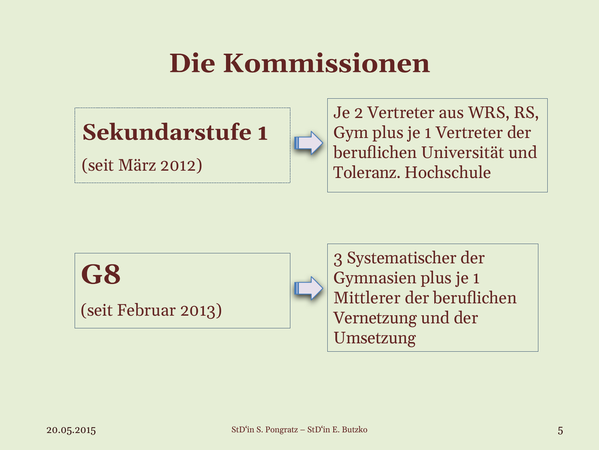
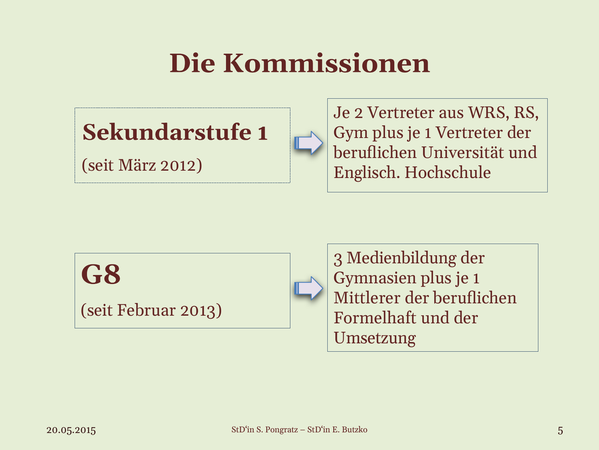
Toleranz: Toleranz -> Englisch (367, 172)
Systematischer: Systematischer -> Medienbildung (402, 257)
Vernetzung: Vernetzung -> Formelhaft (375, 317)
